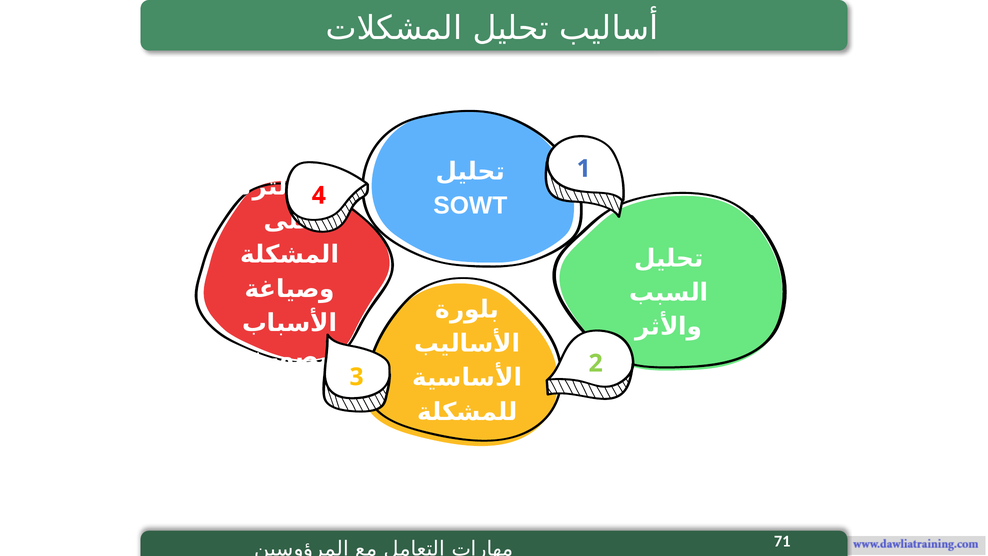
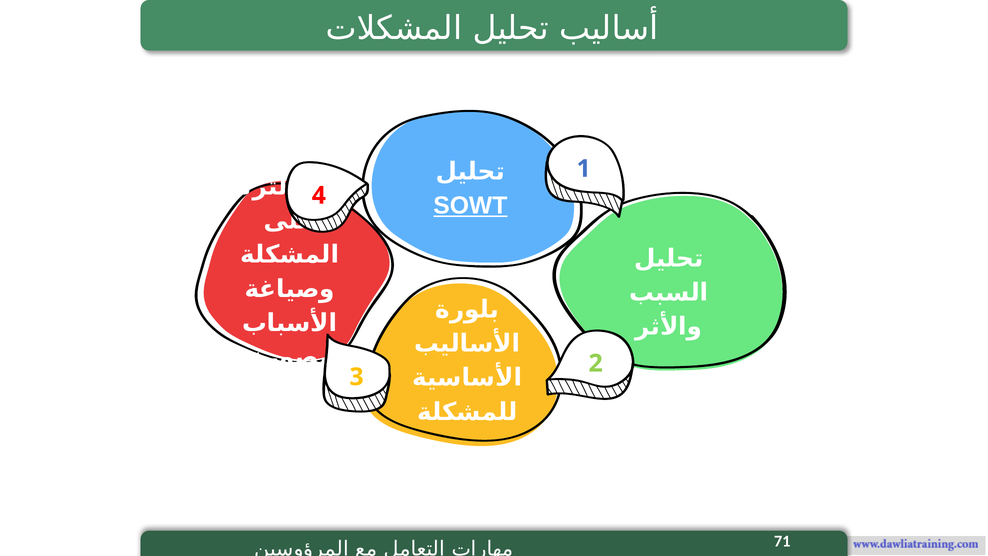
SOWT underline: none -> present (470, 205)
